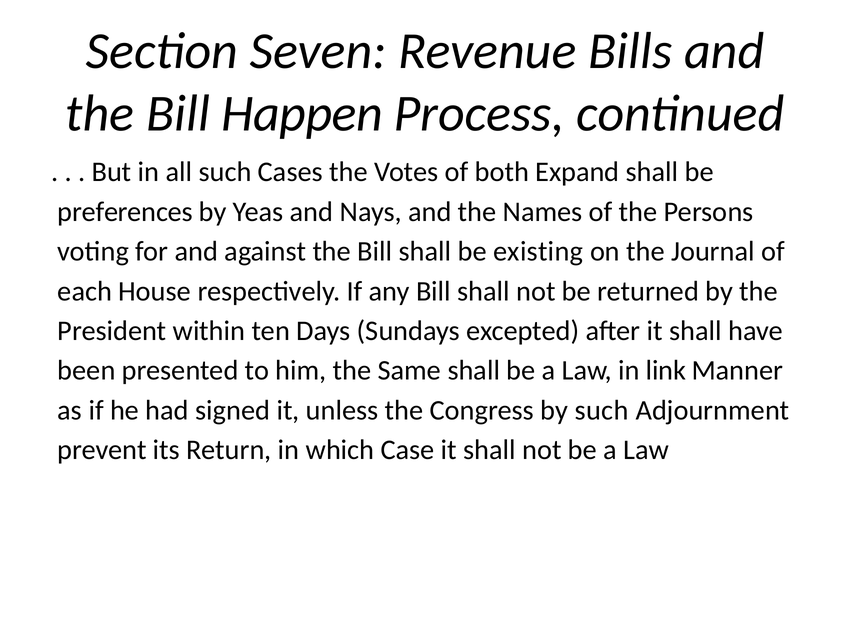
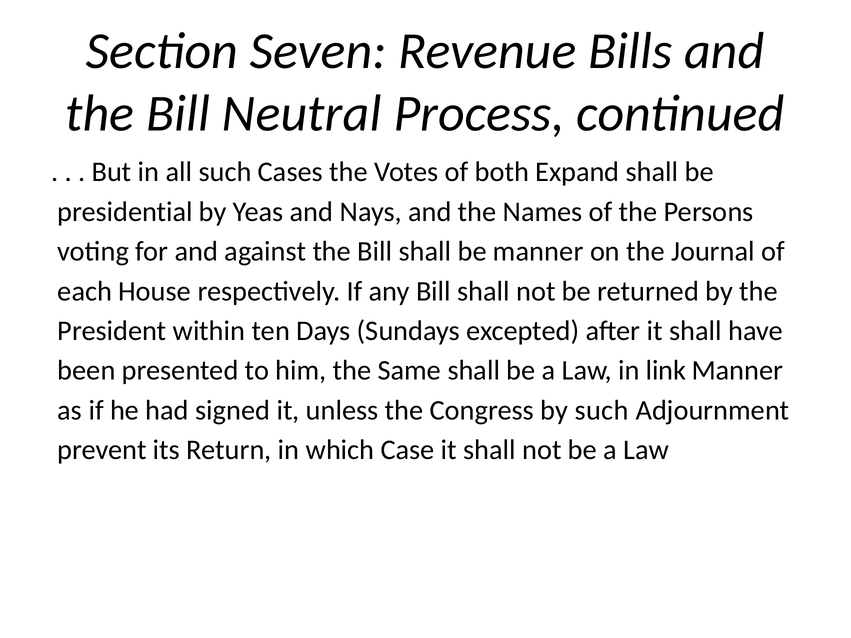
Happen: Happen -> Neutral (302, 114)
preferences: preferences -> presidential (125, 212)
be existing: existing -> manner (538, 252)
